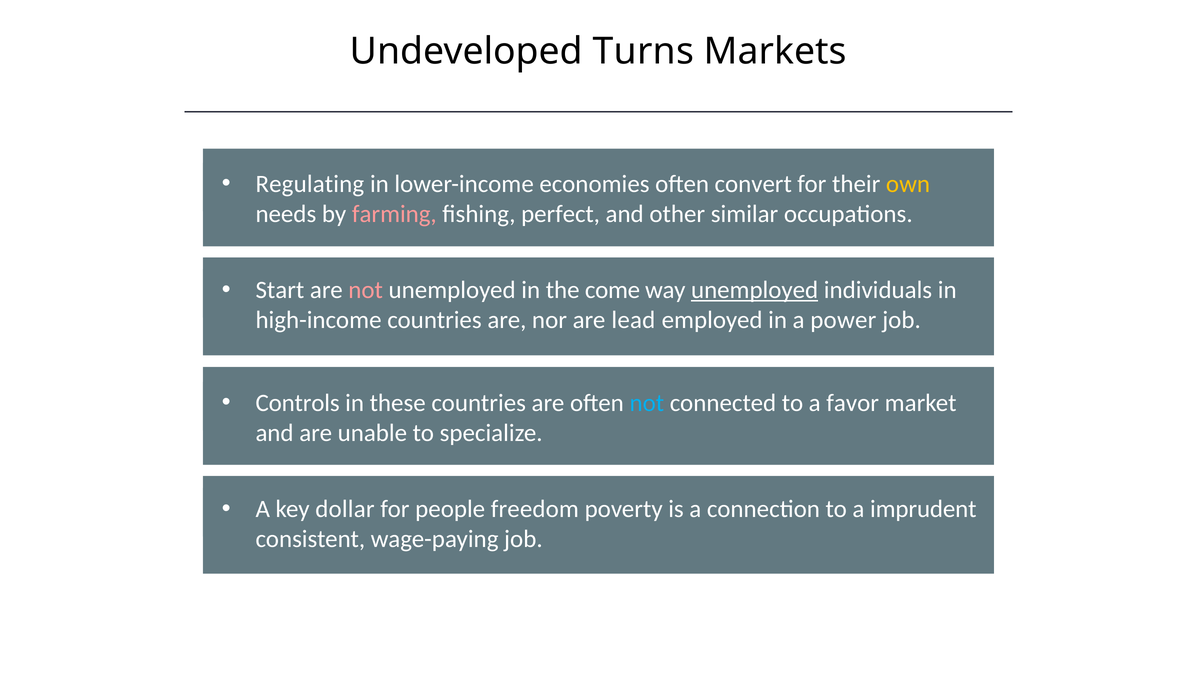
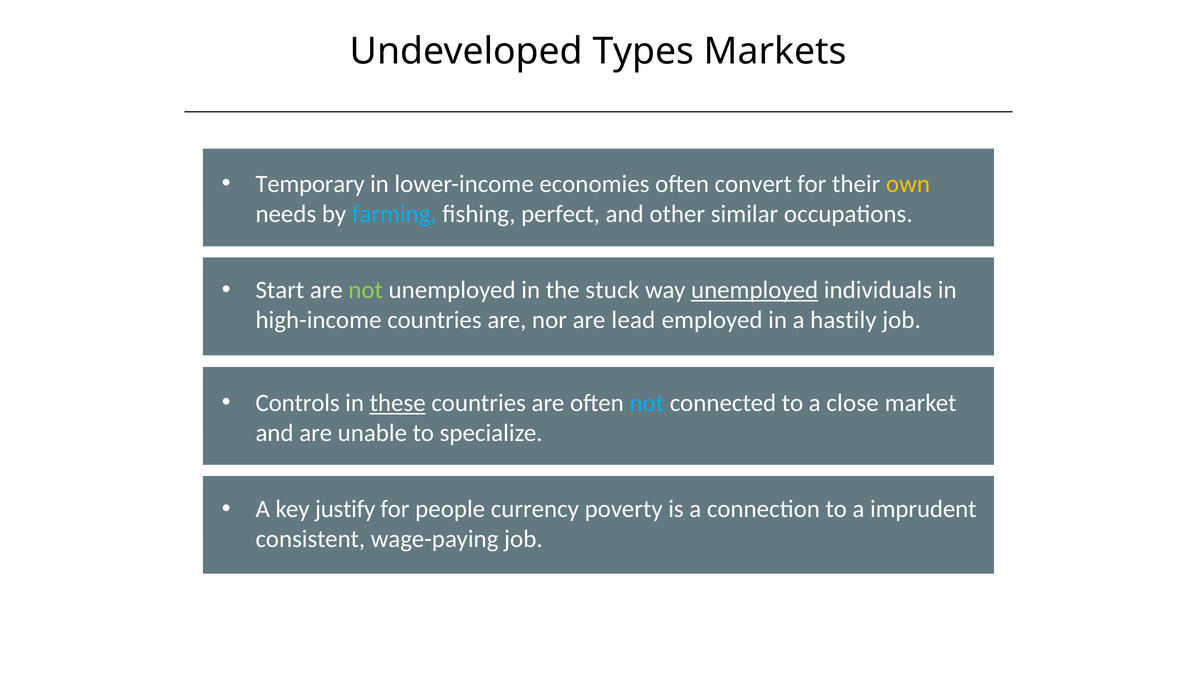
Undeveloped Turns: Turns -> Types (643, 52)
Regulating: Regulating -> Temporary (310, 184)
farming colour: pink -> light blue (394, 214)
not colour: pink -> light green (366, 290)
come: come -> stuck (612, 290)
power: power -> hastily (843, 320)
these underline: none -> present (398, 403)
favor: favor -> close (853, 403)
dollar: dollar -> justify (345, 509)
freedom: freedom -> currency (535, 509)
